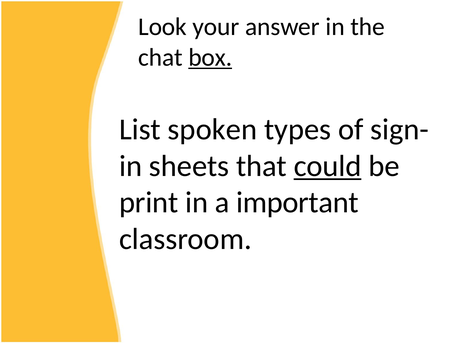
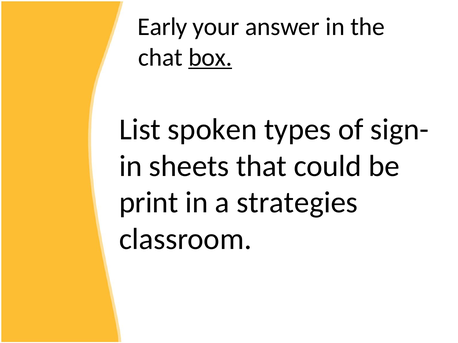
Look: Look -> Early (163, 27)
could underline: present -> none (328, 166)
important: important -> strategies (297, 203)
